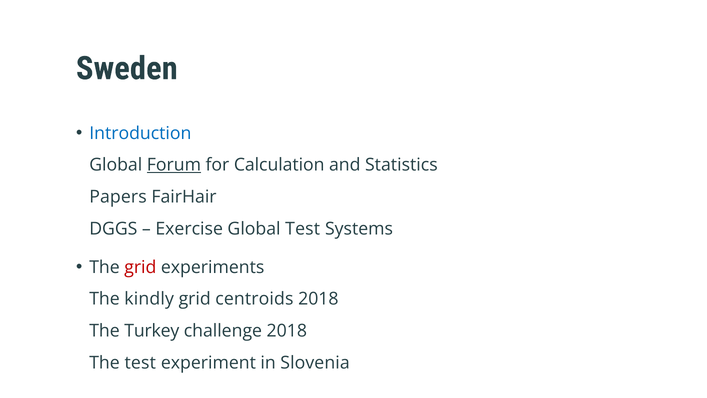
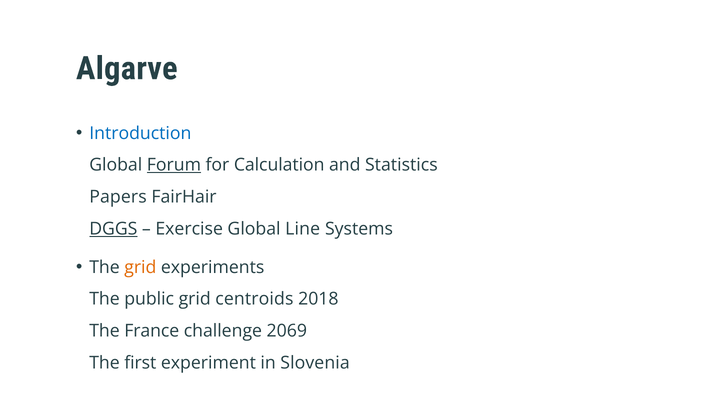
Sweden: Sweden -> Algarve (127, 68)
DGGS underline: none -> present (113, 229)
Global Test: Test -> Line (303, 229)
grid colour: red -> orange (140, 267)
kindly: kindly -> public (149, 299)
Turkey: Turkey -> France (152, 331)
challenge 2018: 2018 -> 2069 (287, 331)
The test: test -> first (140, 362)
